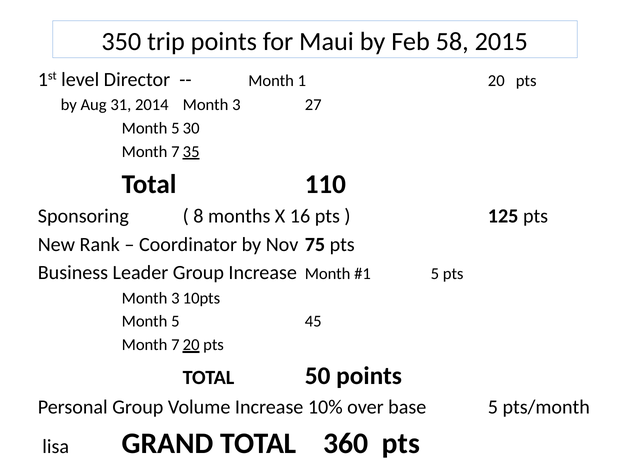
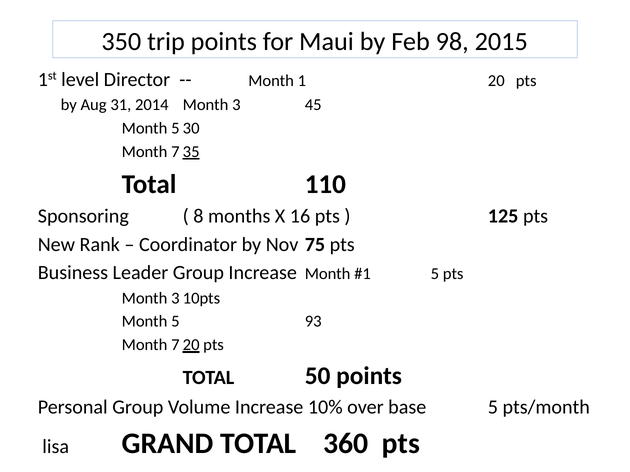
58: 58 -> 98 (452, 42)
27: 27 -> 45 (313, 105)
45: 45 -> 93 (313, 322)
